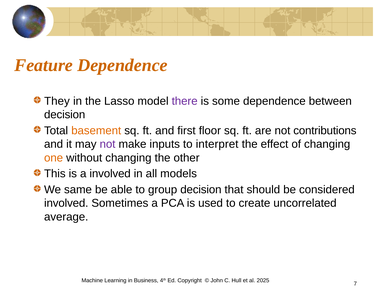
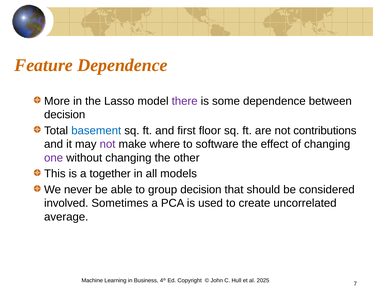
They: They -> More (57, 101)
basement colour: orange -> blue (96, 131)
inputs: inputs -> where (165, 144)
interpret: interpret -> software (217, 144)
one colour: orange -> purple (54, 158)
a involved: involved -> together (110, 174)
same: same -> never (78, 190)
